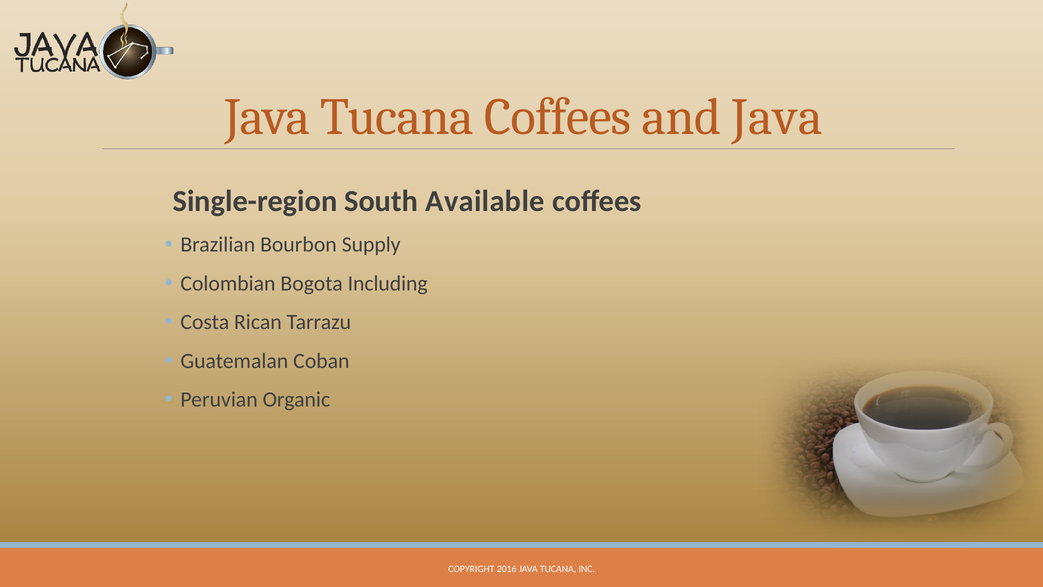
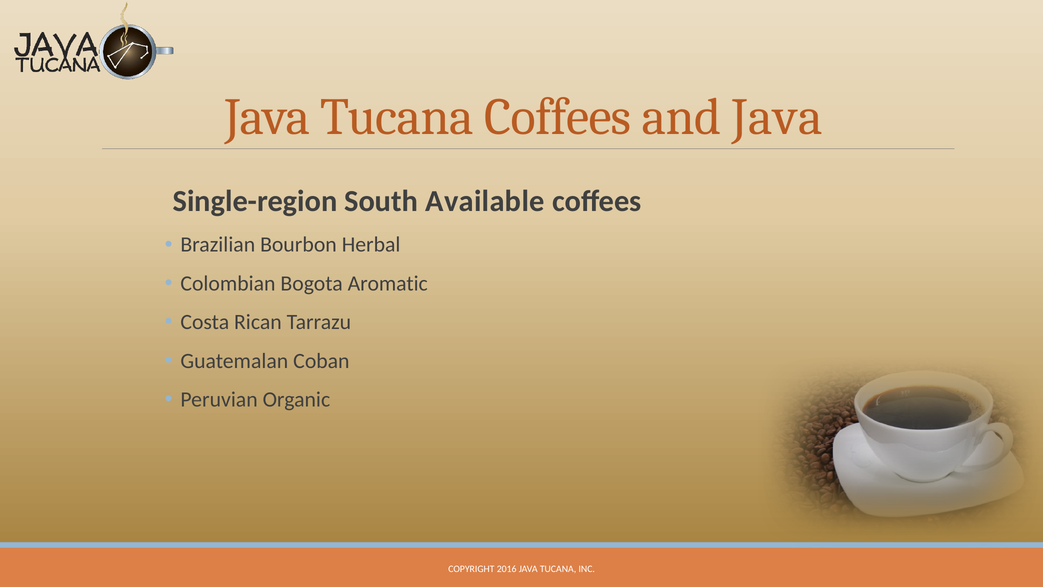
Supply: Supply -> Herbal (371, 245)
Including: Including -> Aromatic (388, 283)
